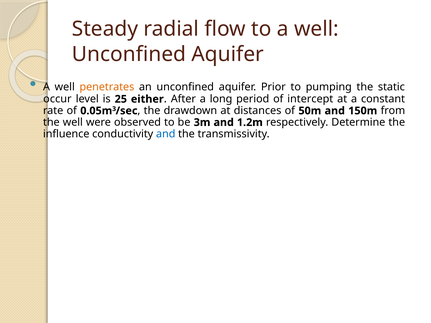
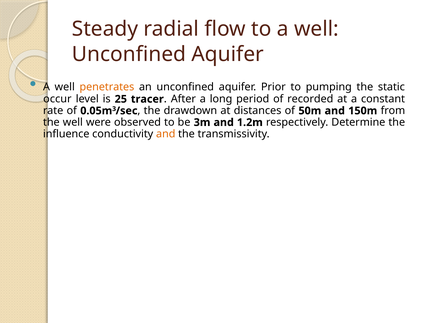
either: either -> tracer (147, 99)
intercept: intercept -> recorded (310, 99)
and colour: blue -> orange (166, 134)
